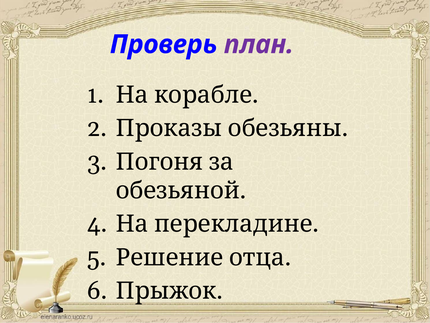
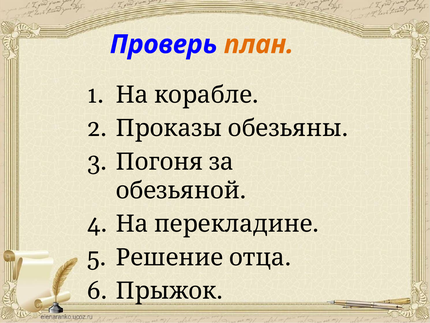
план colour: purple -> orange (259, 44)
